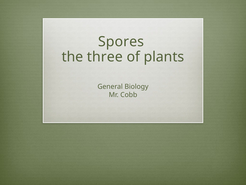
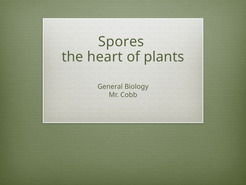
three: three -> heart (105, 57)
